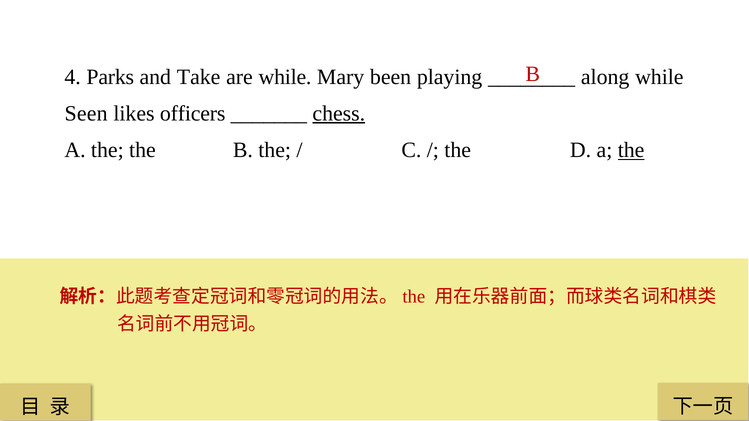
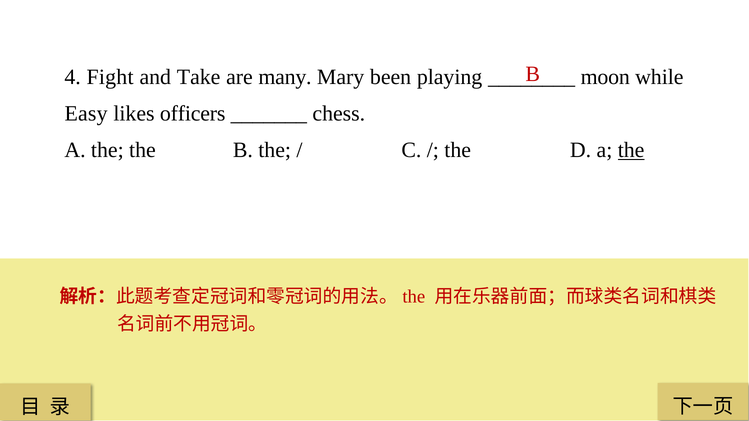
Parks: Parks -> Fight (110, 77)
are while: while -> many (285, 77)
along: along -> moon (605, 77)
Seen: Seen -> Easy (86, 114)
chess underline: present -> none (339, 114)
